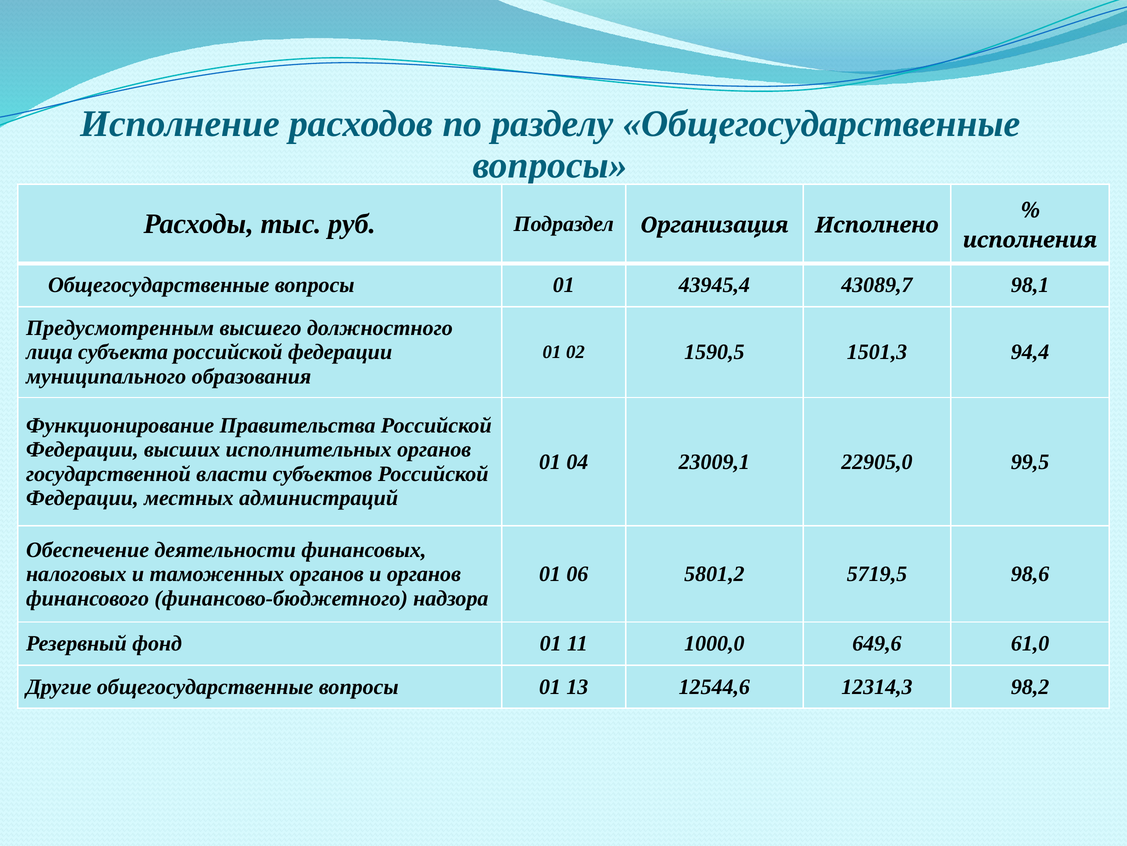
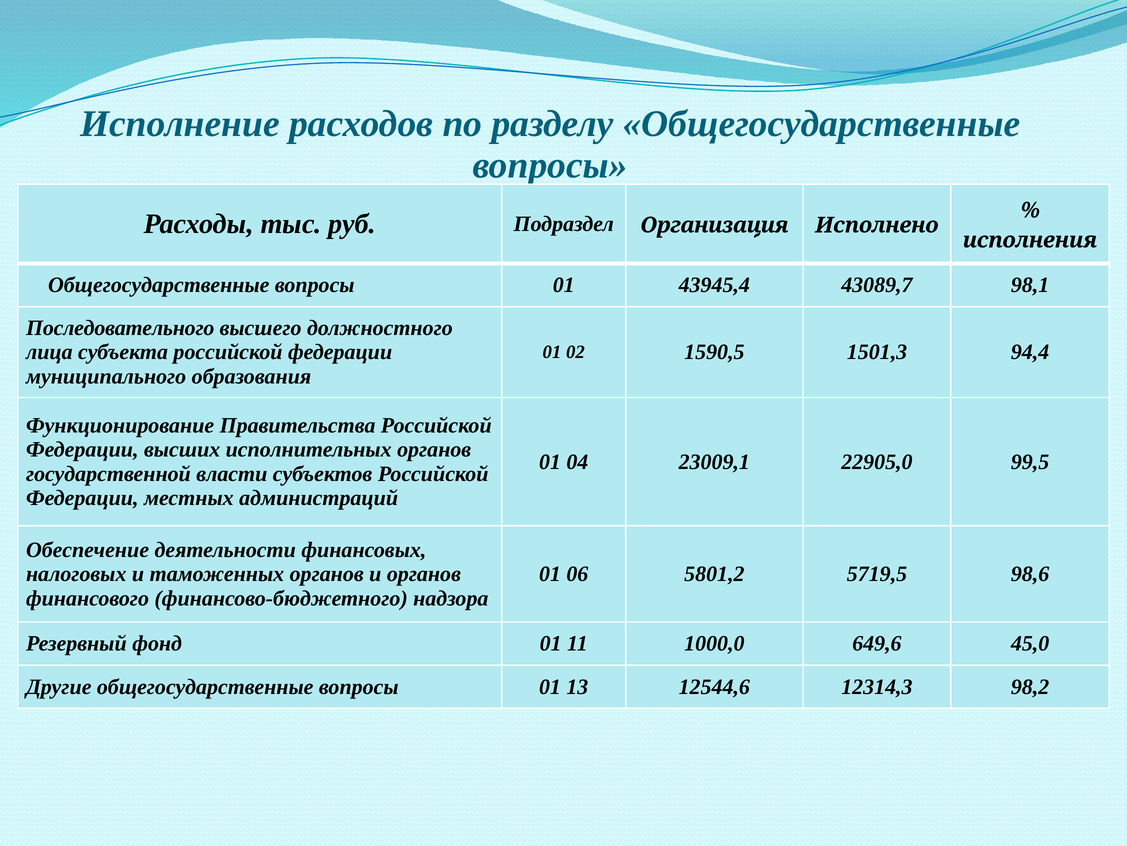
Предусмотренным: Предусмотренным -> Последовательного (120, 328)
61,0: 61,0 -> 45,0 (1030, 643)
